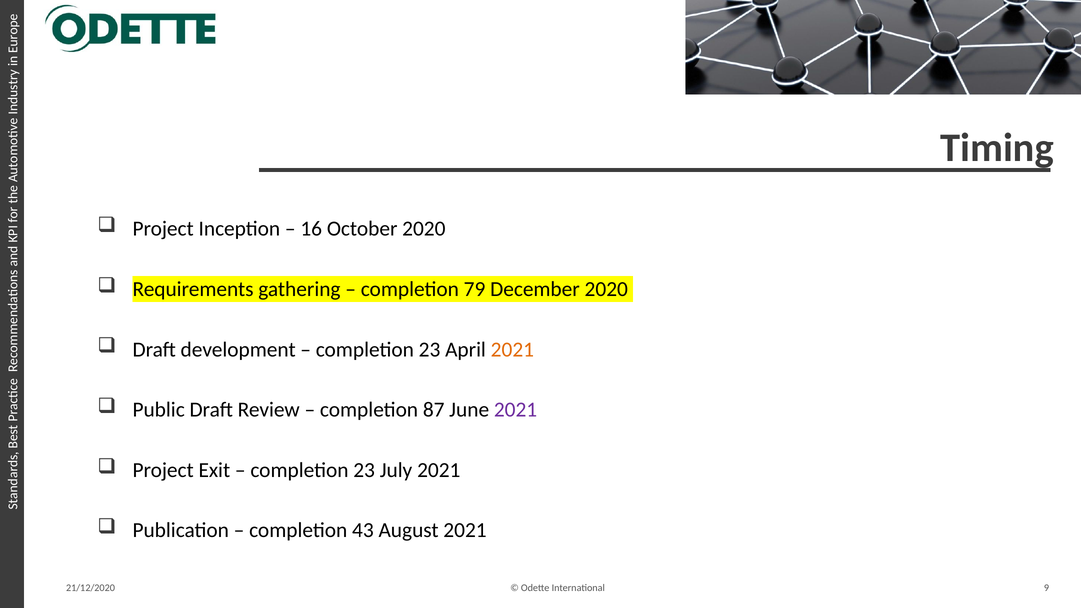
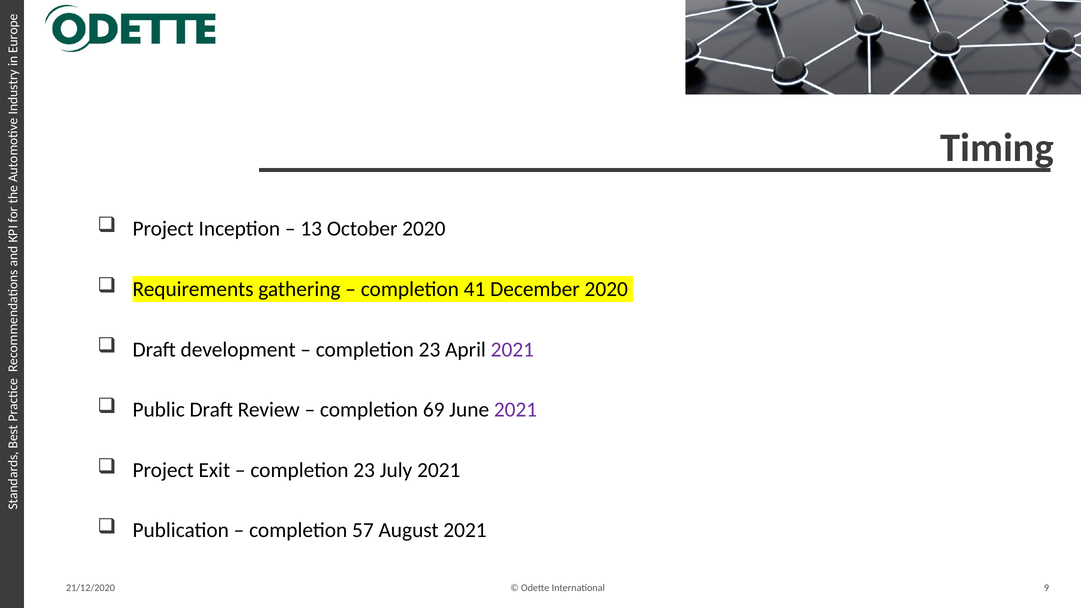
16: 16 -> 13 (311, 229)
79: 79 -> 41 (475, 289)
2021 colour: orange -> purple (512, 350)
87: 87 -> 69 (434, 410)
43: 43 -> 57 (363, 530)
